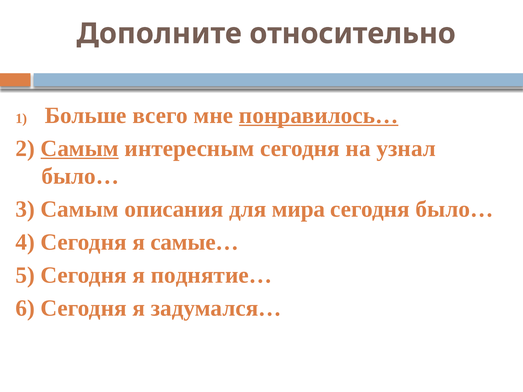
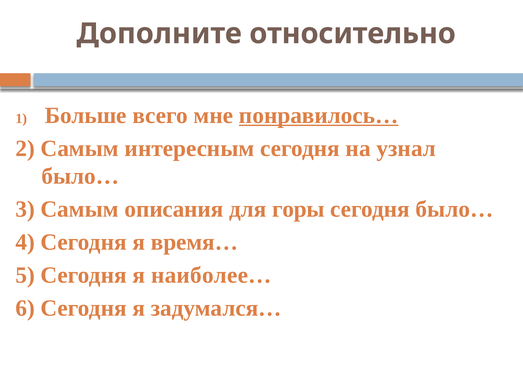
Самым underline: present -> none (80, 148)
мира: мира -> горы (298, 209)
самые…: самые… -> время… (194, 242)
поднятие…: поднятие… -> наиболее… (211, 275)
